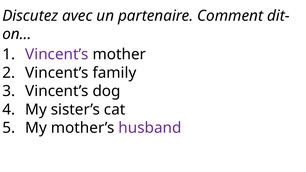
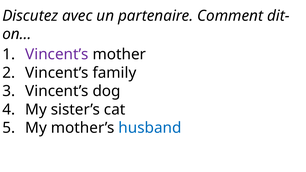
husband colour: purple -> blue (150, 128)
